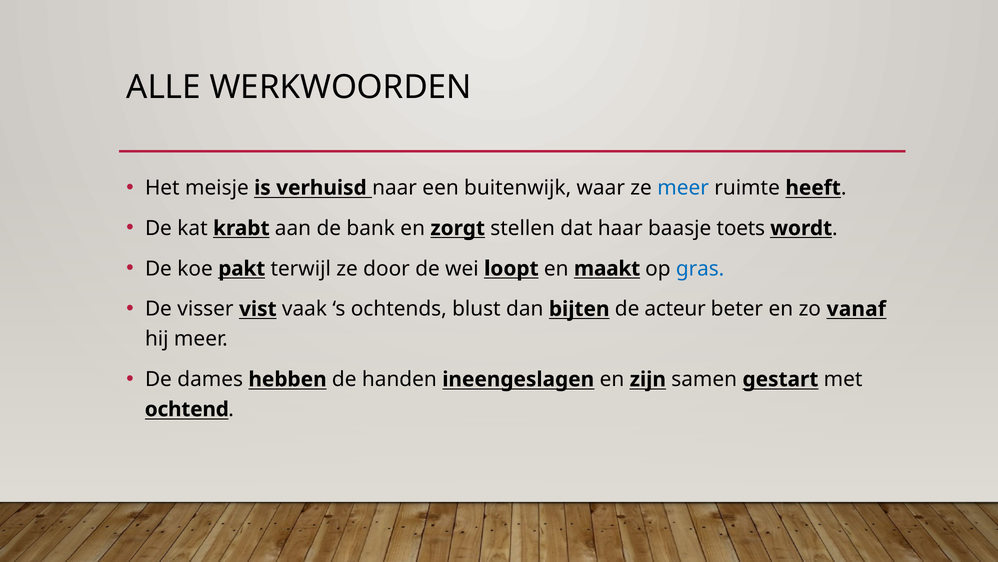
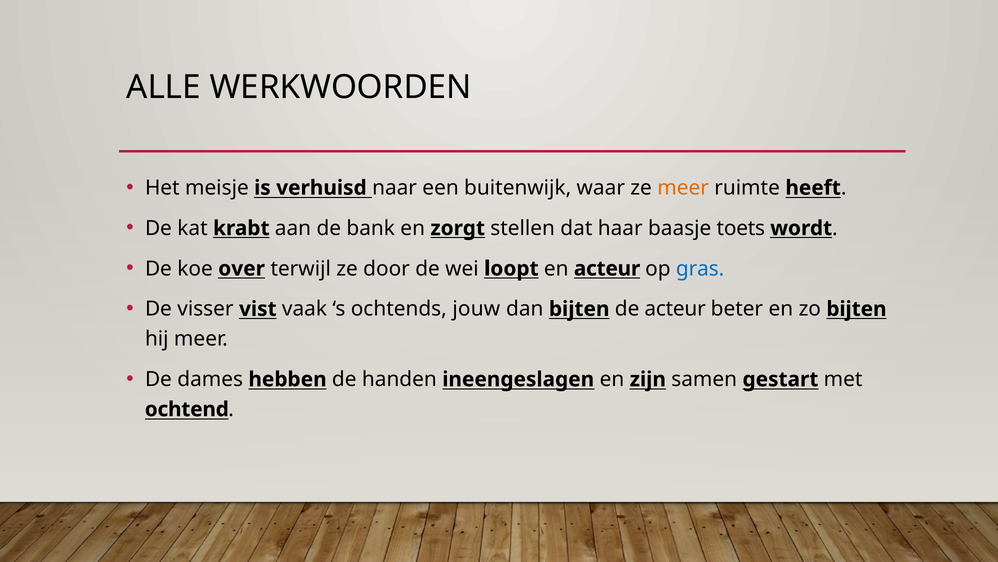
meer colour: blue -> orange (683, 188)
pakt: pakt -> over (242, 268)
en maakt: maakt -> acteur (607, 268)
blust: blust -> jouw (476, 309)
zo vanaf: vanaf -> bijten (856, 309)
